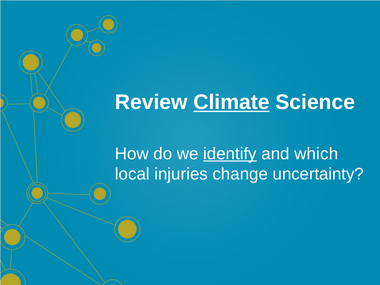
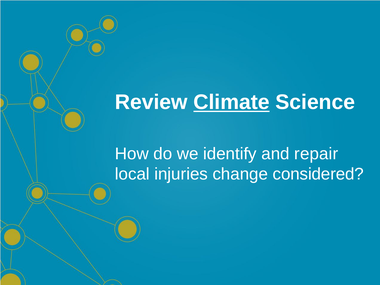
identify underline: present -> none (230, 154)
which: which -> repair (316, 154)
uncertainty: uncertainty -> considered (318, 174)
